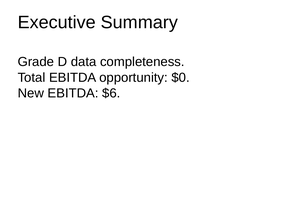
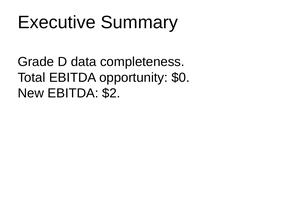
$6: $6 -> $2 (111, 93)
